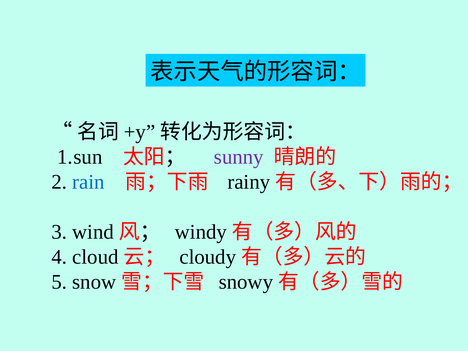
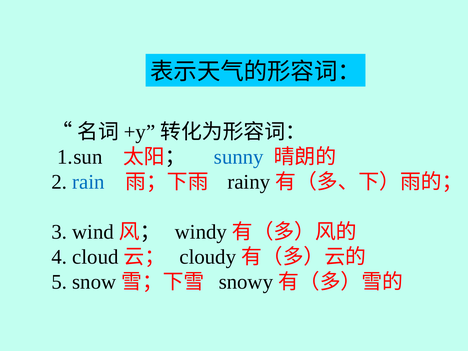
sunny colour: purple -> blue (239, 157)
